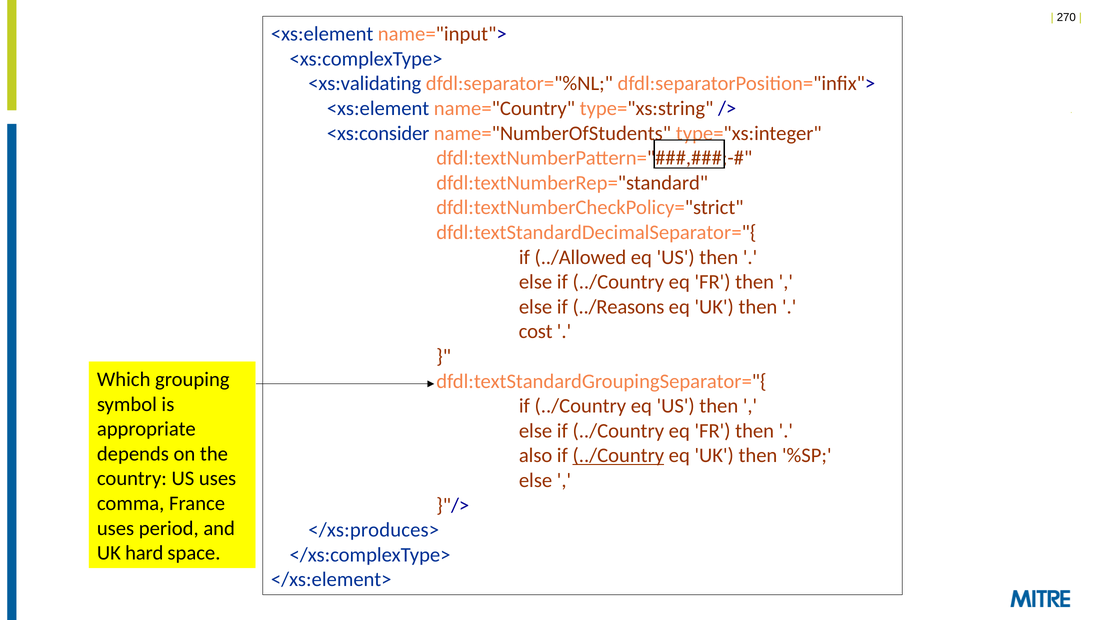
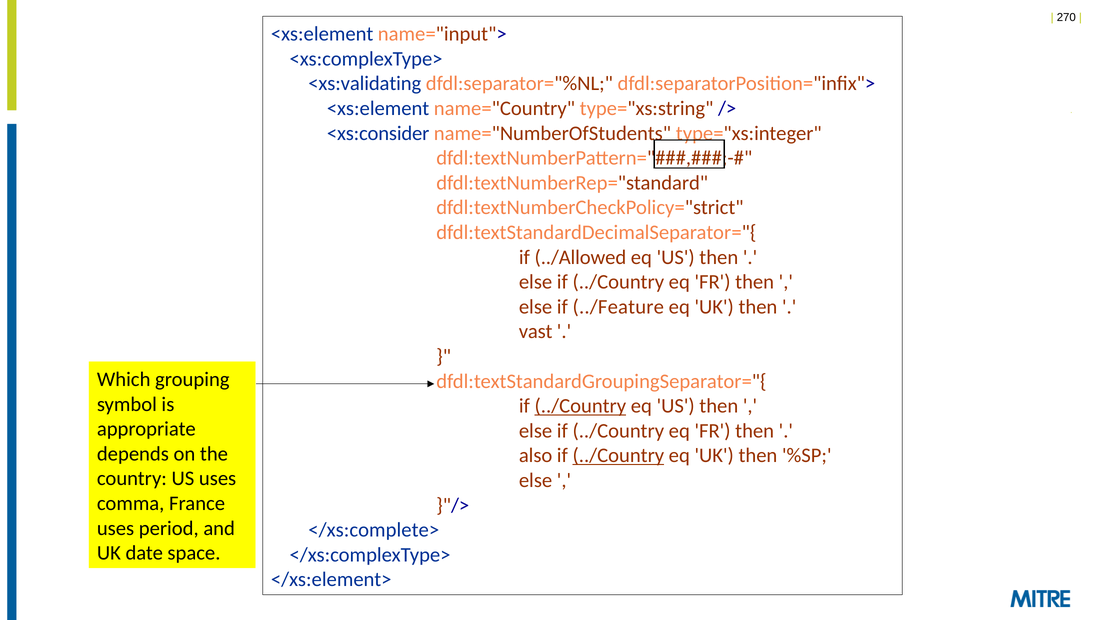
../Reasons: ../Reasons -> ../Feature (618, 307)
cost: cost -> vast (536, 332)
../Country underline: none -> present (580, 406)
</xs:produces>: </xs:produces> -> </xs:complete> (374, 530)
hard: hard -> date (144, 553)
